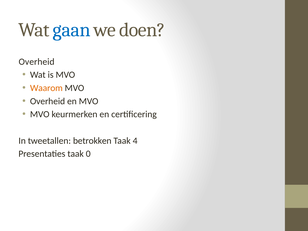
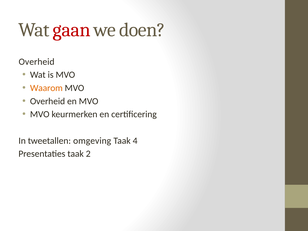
gaan colour: blue -> red (72, 30)
betrokken: betrokken -> omgeving (92, 141)
0: 0 -> 2 (88, 154)
